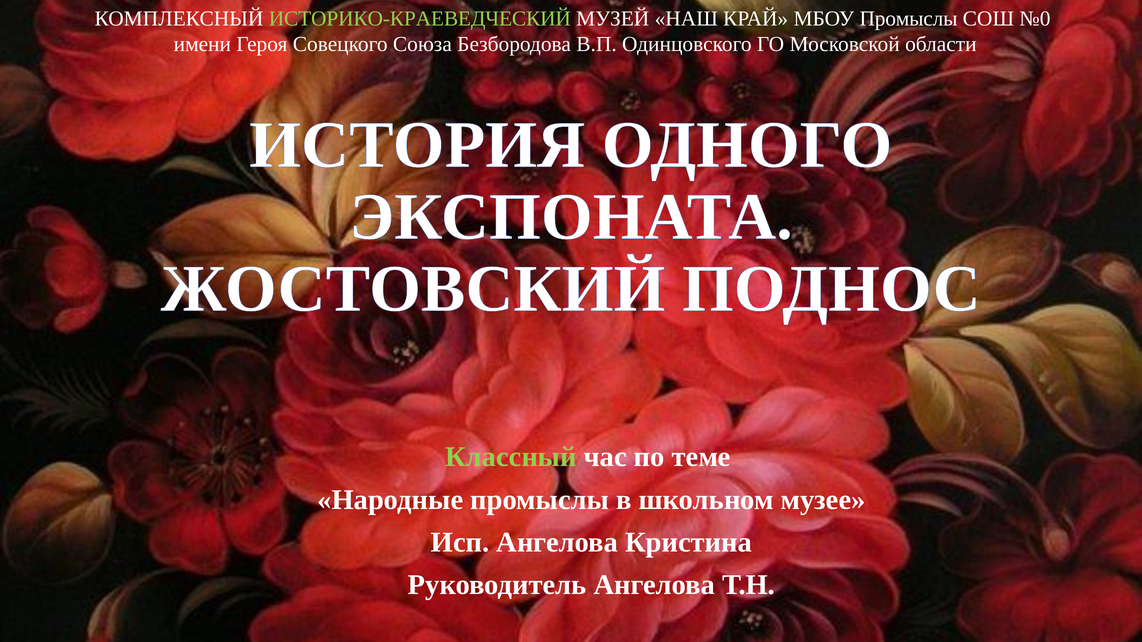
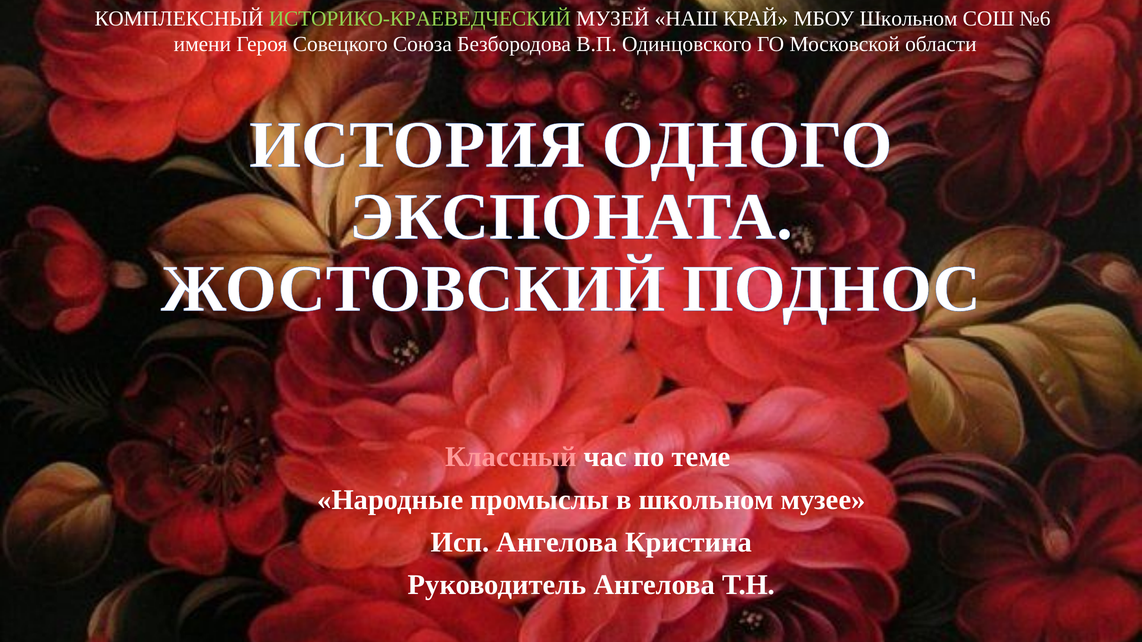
МБОУ Промыслы: Промыслы -> Школьном (909, 19)
№0: №0 -> №6 (1035, 19)
Классный colour: light green -> pink (511, 457)
